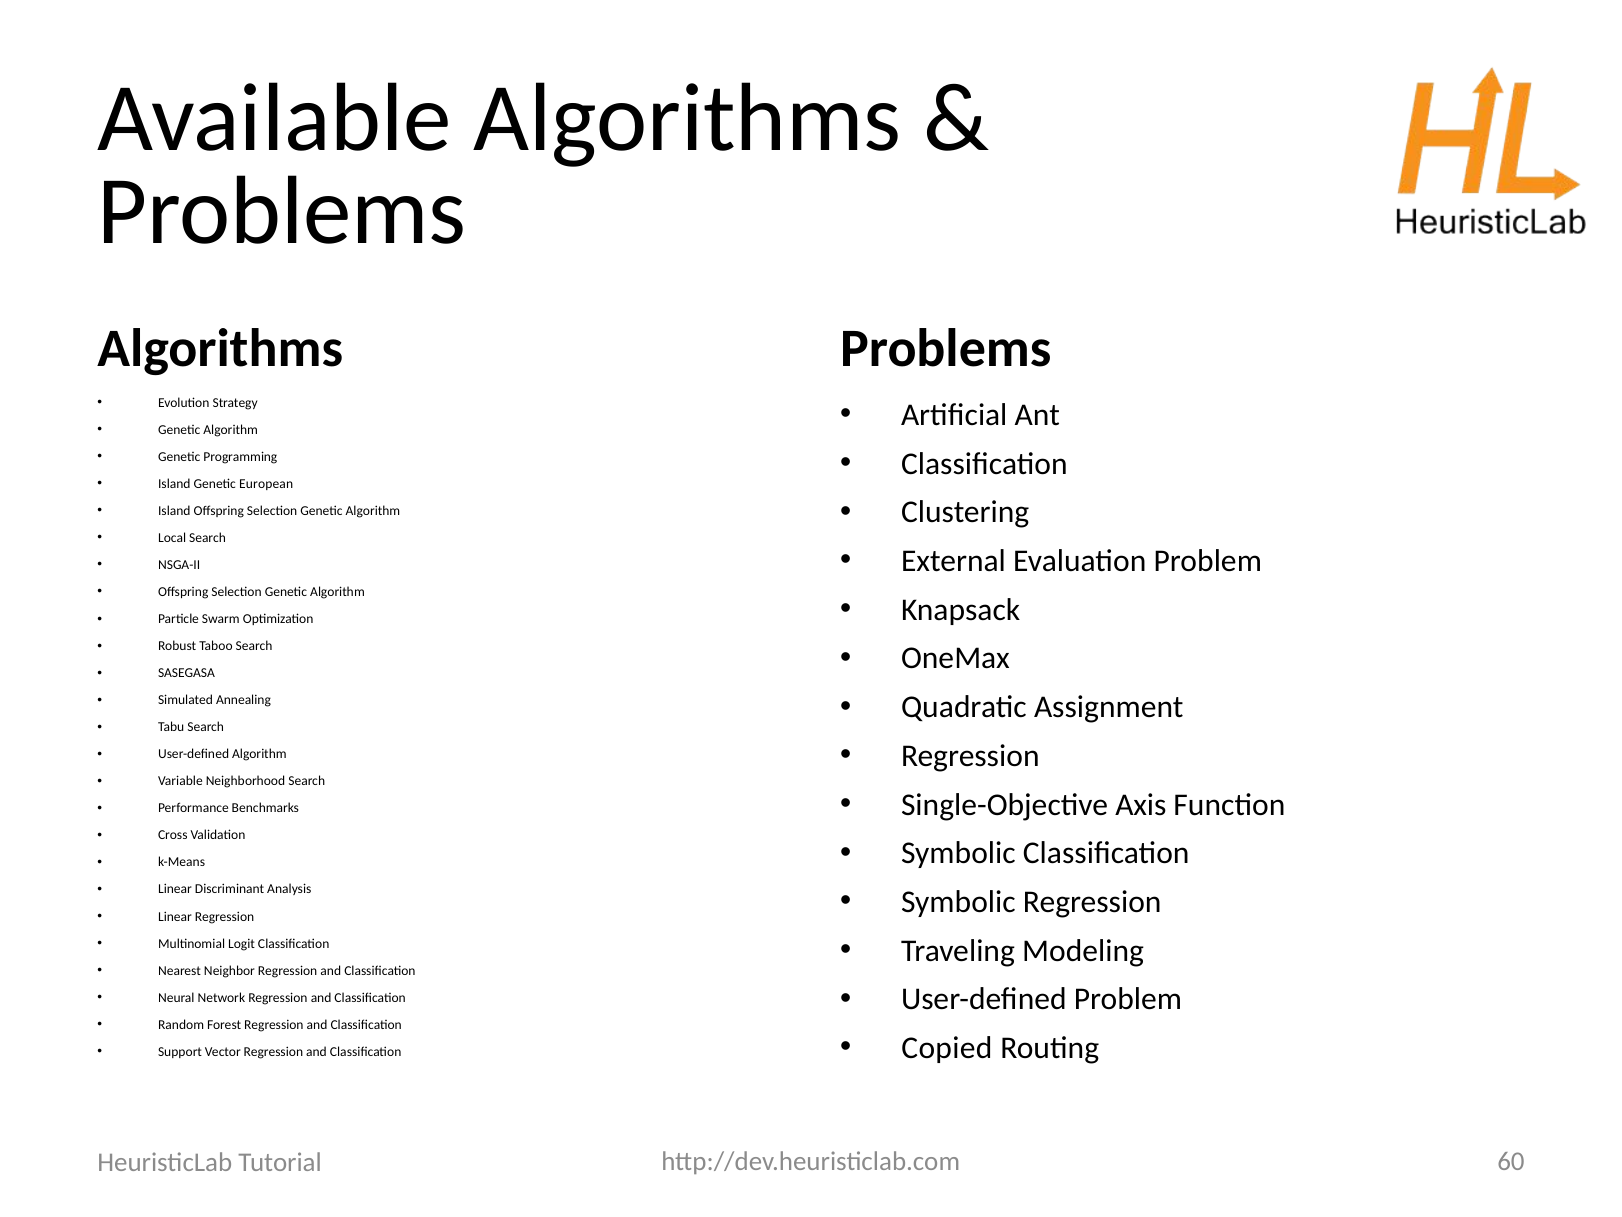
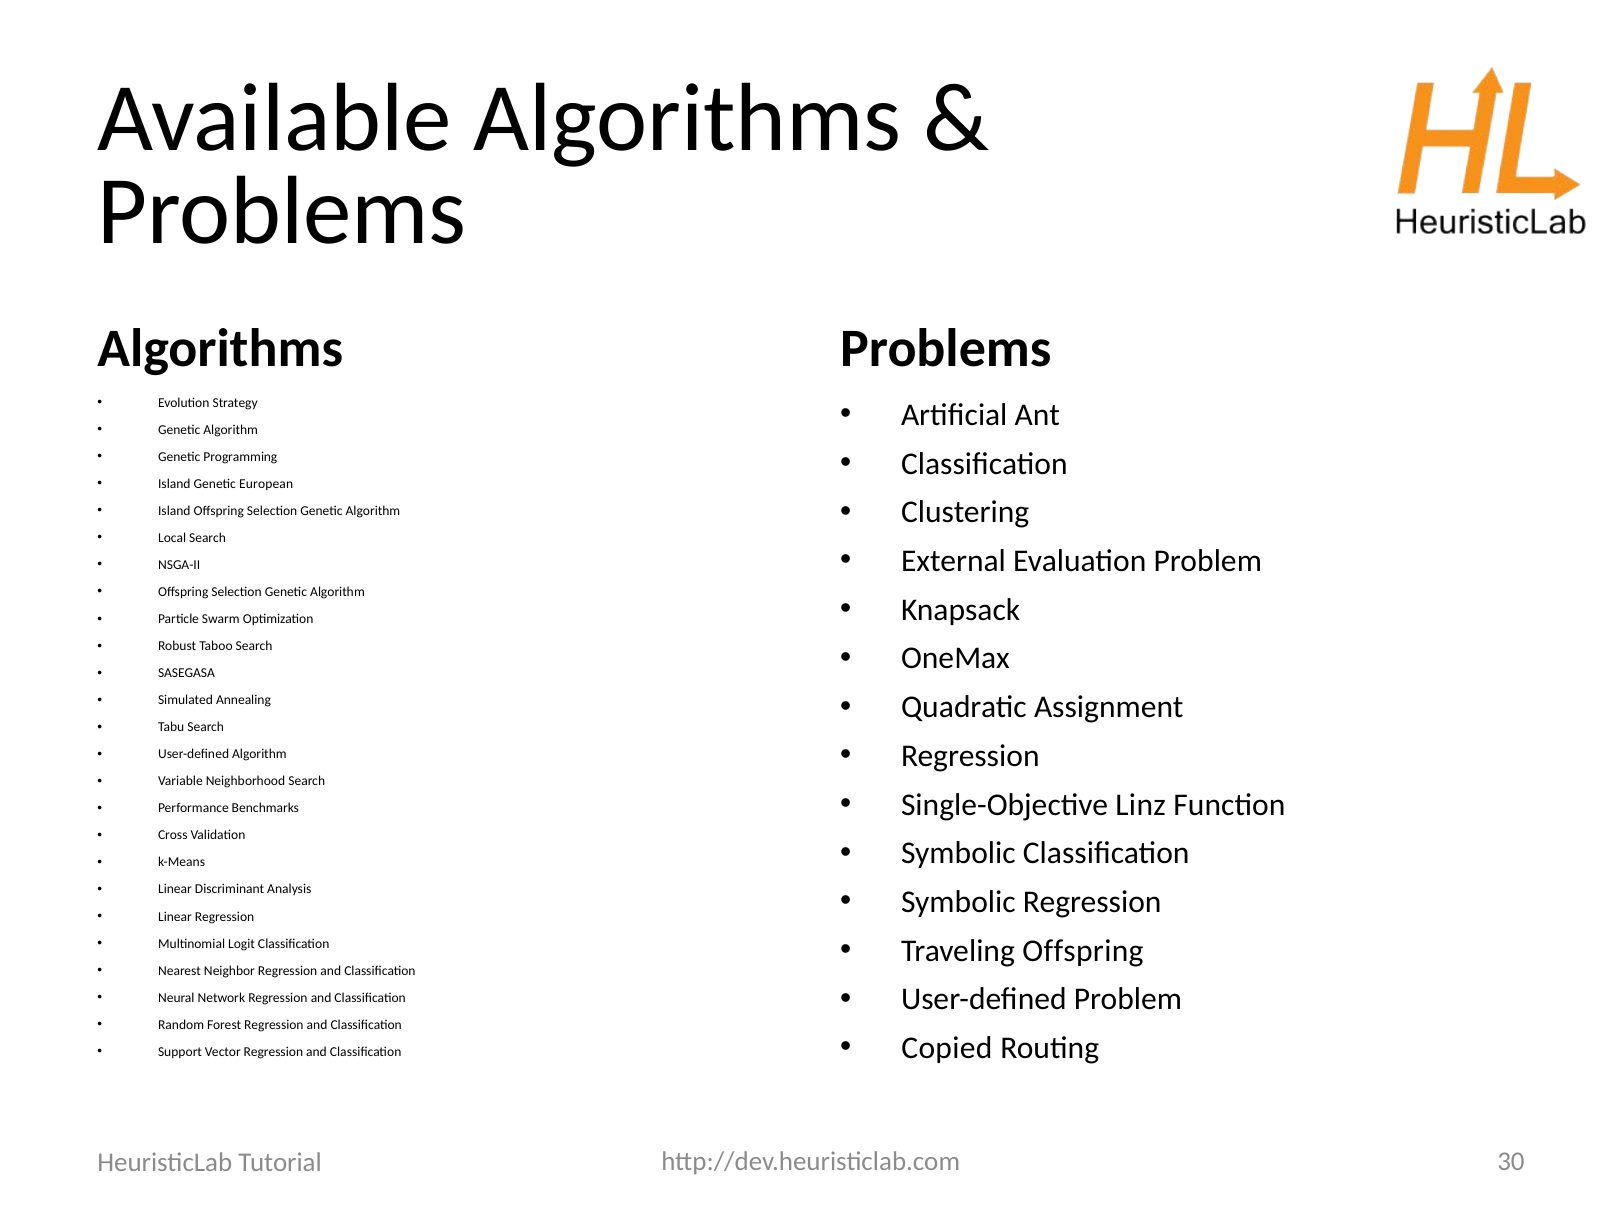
Axis: Axis -> Linz (1141, 804)
Traveling Modeling: Modeling -> Offspring (1083, 950)
60: 60 -> 30 (1511, 1161)
